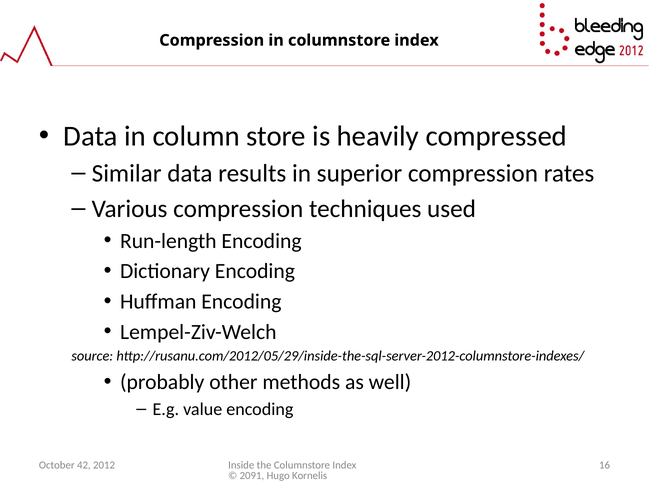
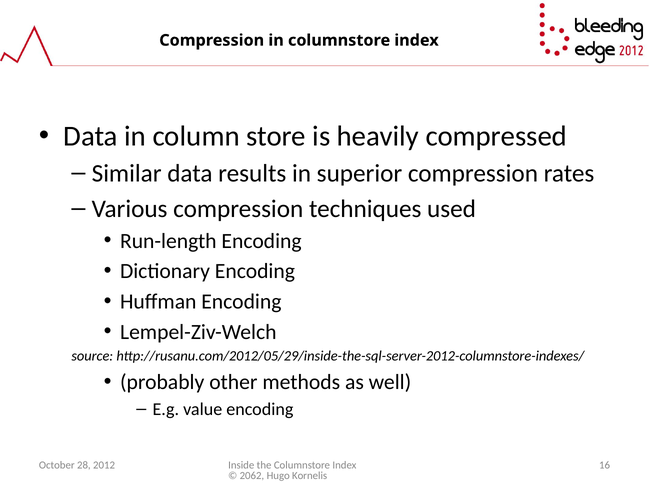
42: 42 -> 28 (84, 465)
2091: 2091 -> 2062 (252, 476)
